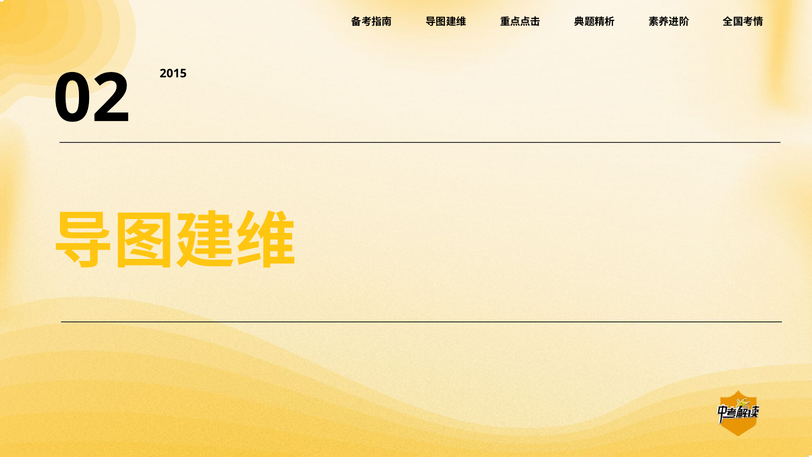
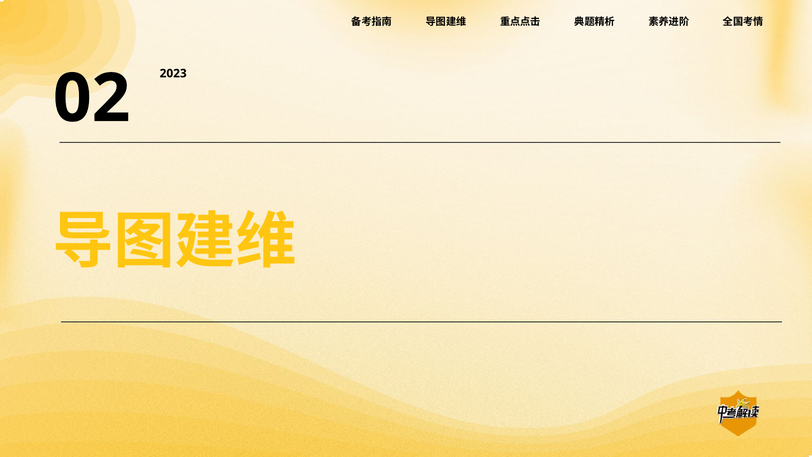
2015: 2015 -> 2023 (173, 73)
